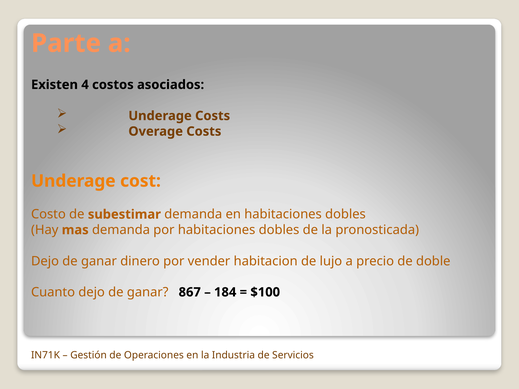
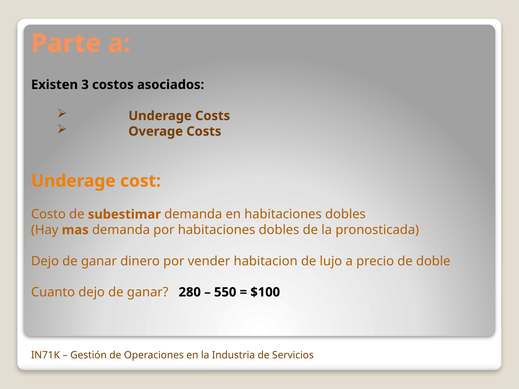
4: 4 -> 3 (85, 85)
867: 867 -> 280 (190, 292)
184: 184 -> 550 (225, 292)
